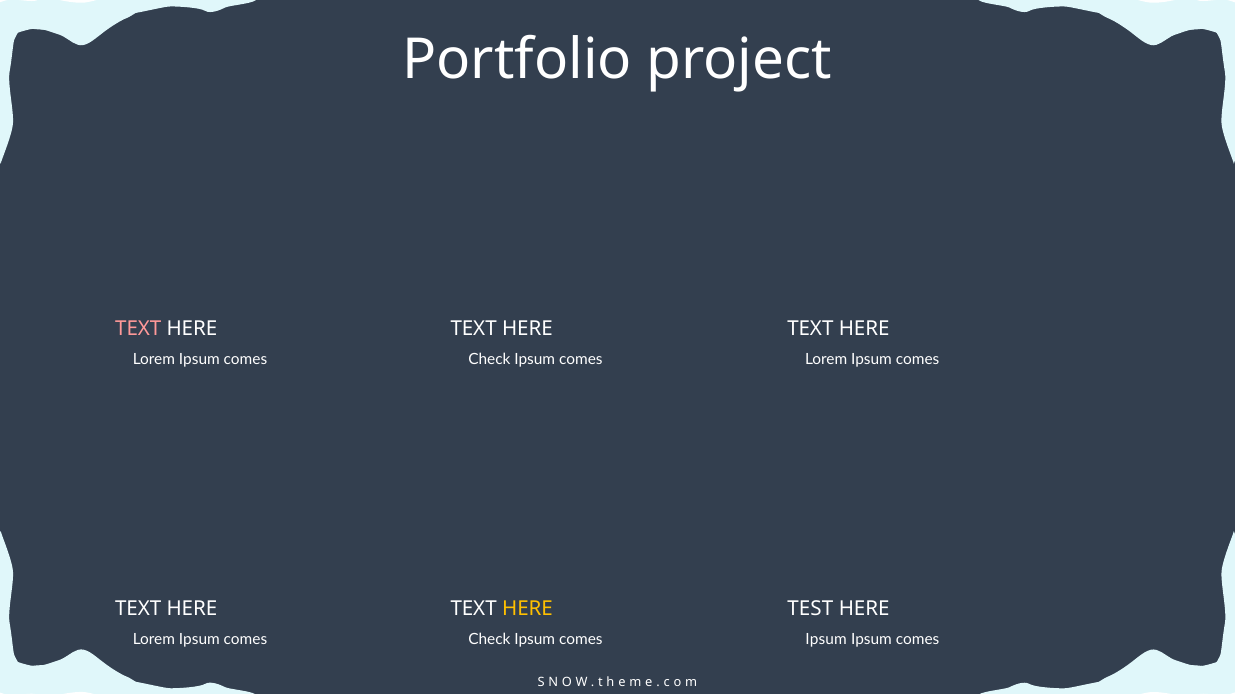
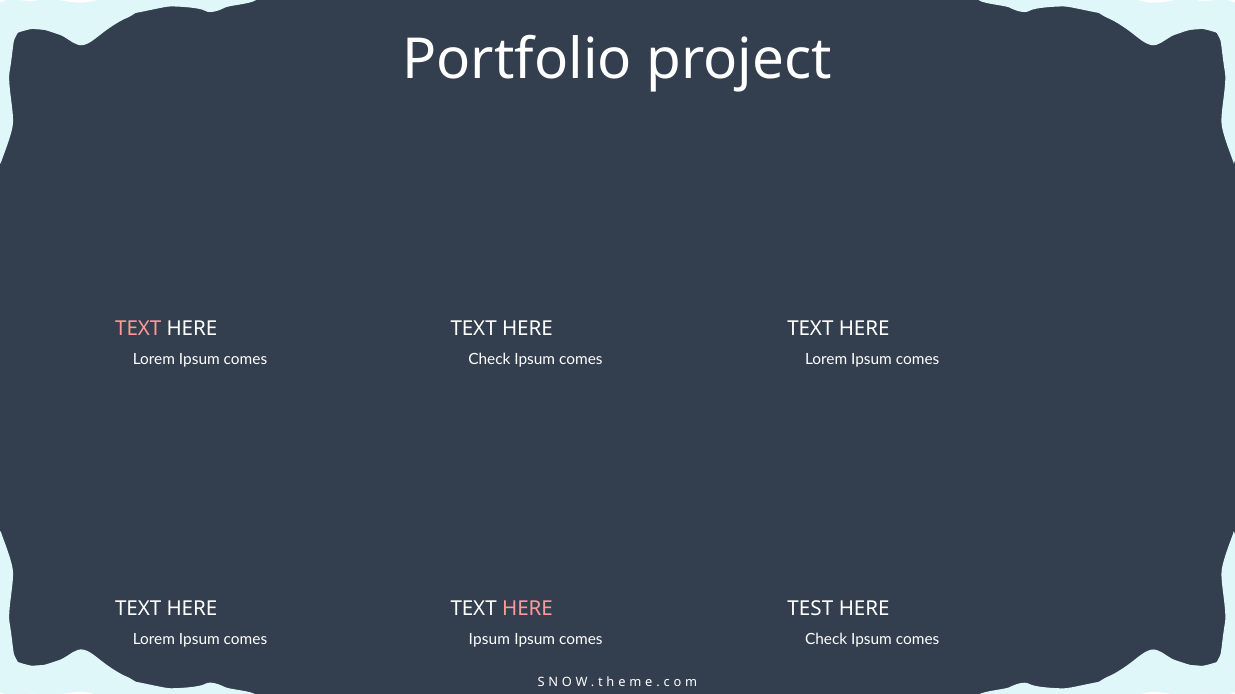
HERE colour: yellow -> pink (527, 609)
Check: Check -> Ipsum (489, 640)
Ipsum: Ipsum -> Check (826, 640)
